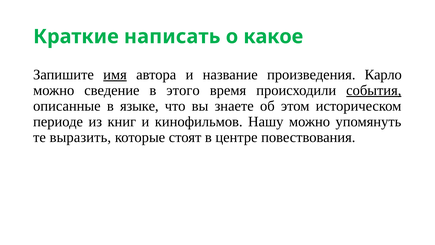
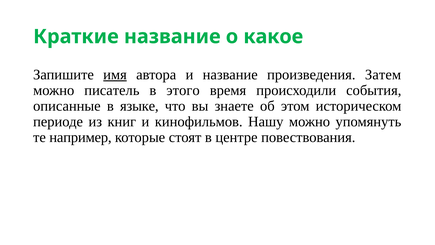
Краткие написать: написать -> название (172, 37)
Карло: Карло -> Затем (383, 75)
сведение: сведение -> писатель (112, 90)
события underline: present -> none (374, 90)
выразить: выразить -> например (80, 137)
